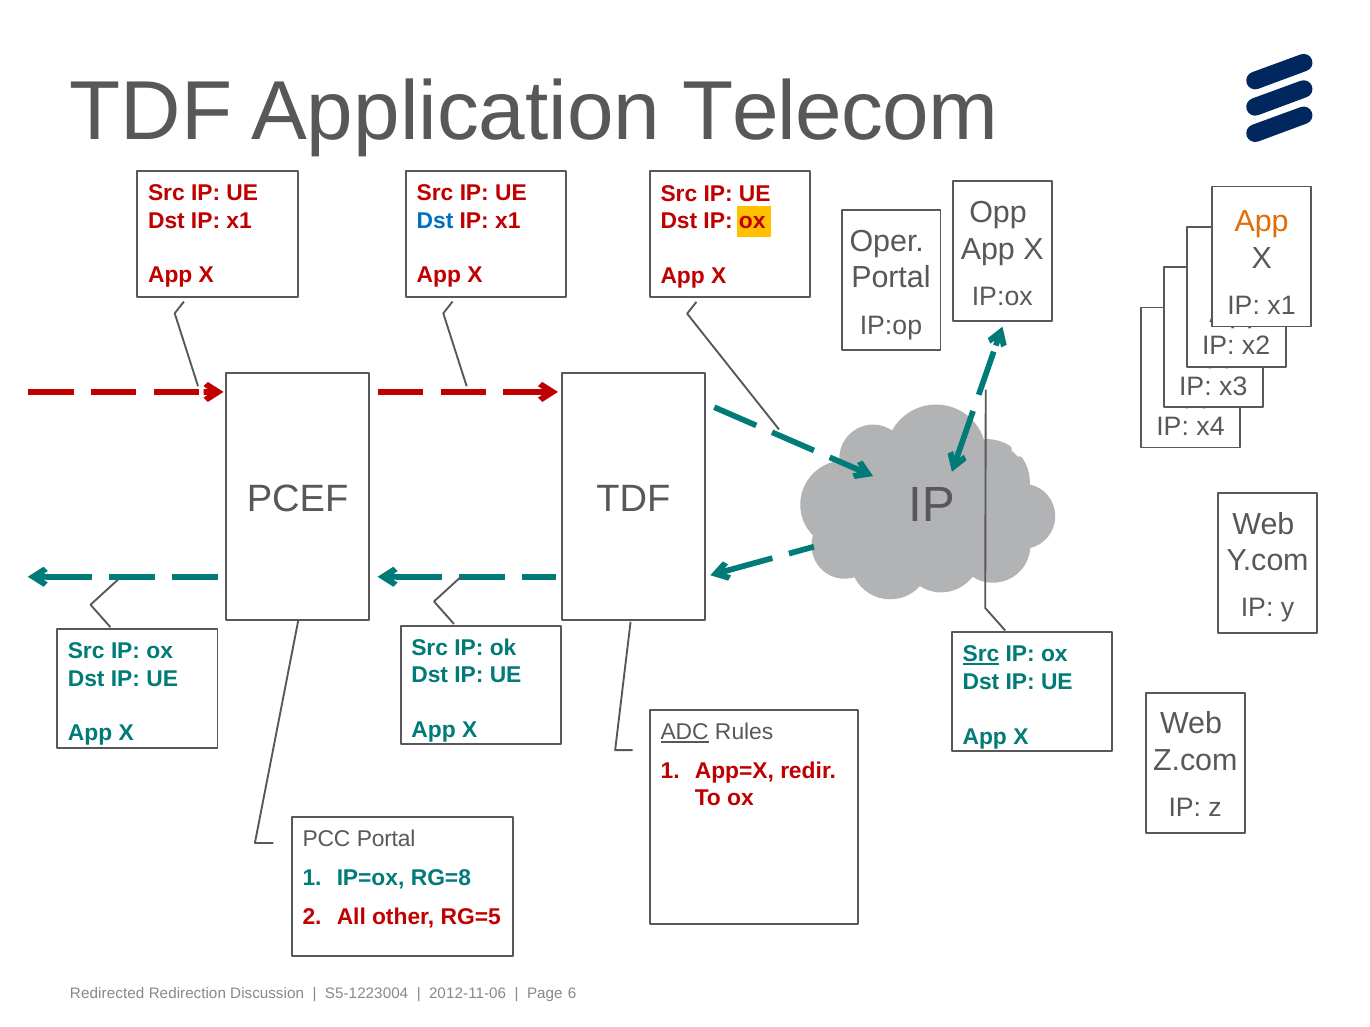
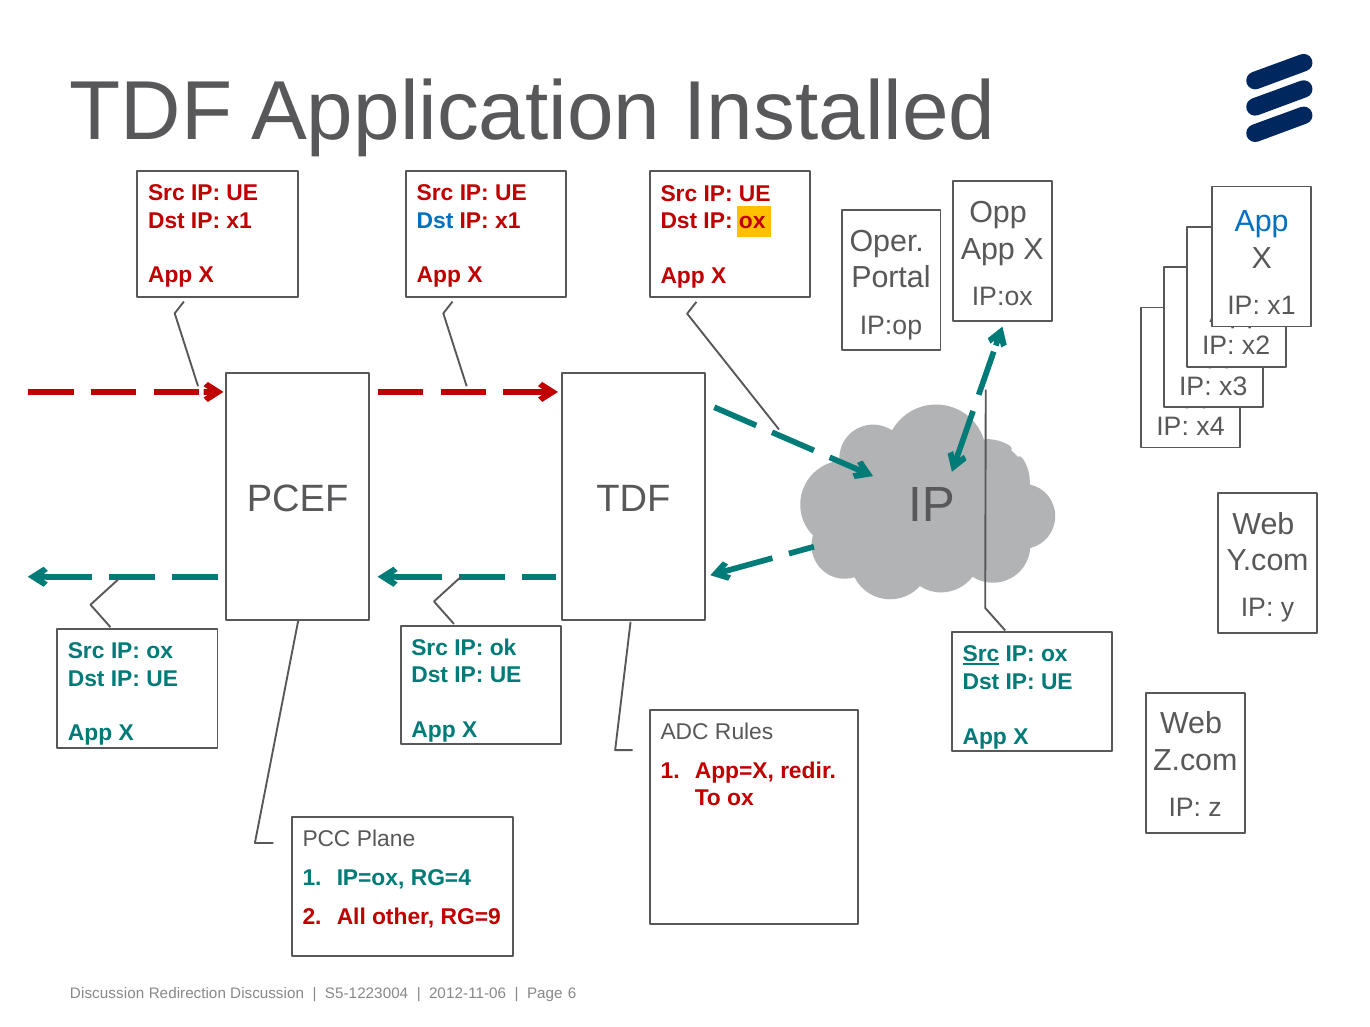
Telecom: Telecom -> Installed (840, 112)
App colour: orange -> blue (1262, 222)
ADC underline: present -> none (685, 733)
PCC Portal: Portal -> Plane (386, 840)
RG=8: RG=8 -> RG=4 (441, 878)
RG=5: RG=5 -> RG=9 (471, 917)
Redirected: Redirected -> Discussion (107, 994)
